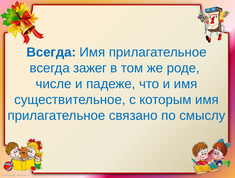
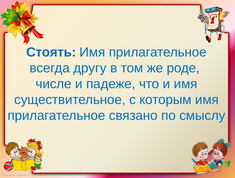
Всегда: Всегда -> Стоять (51, 52)
зажег: зажег -> другу (90, 68)
